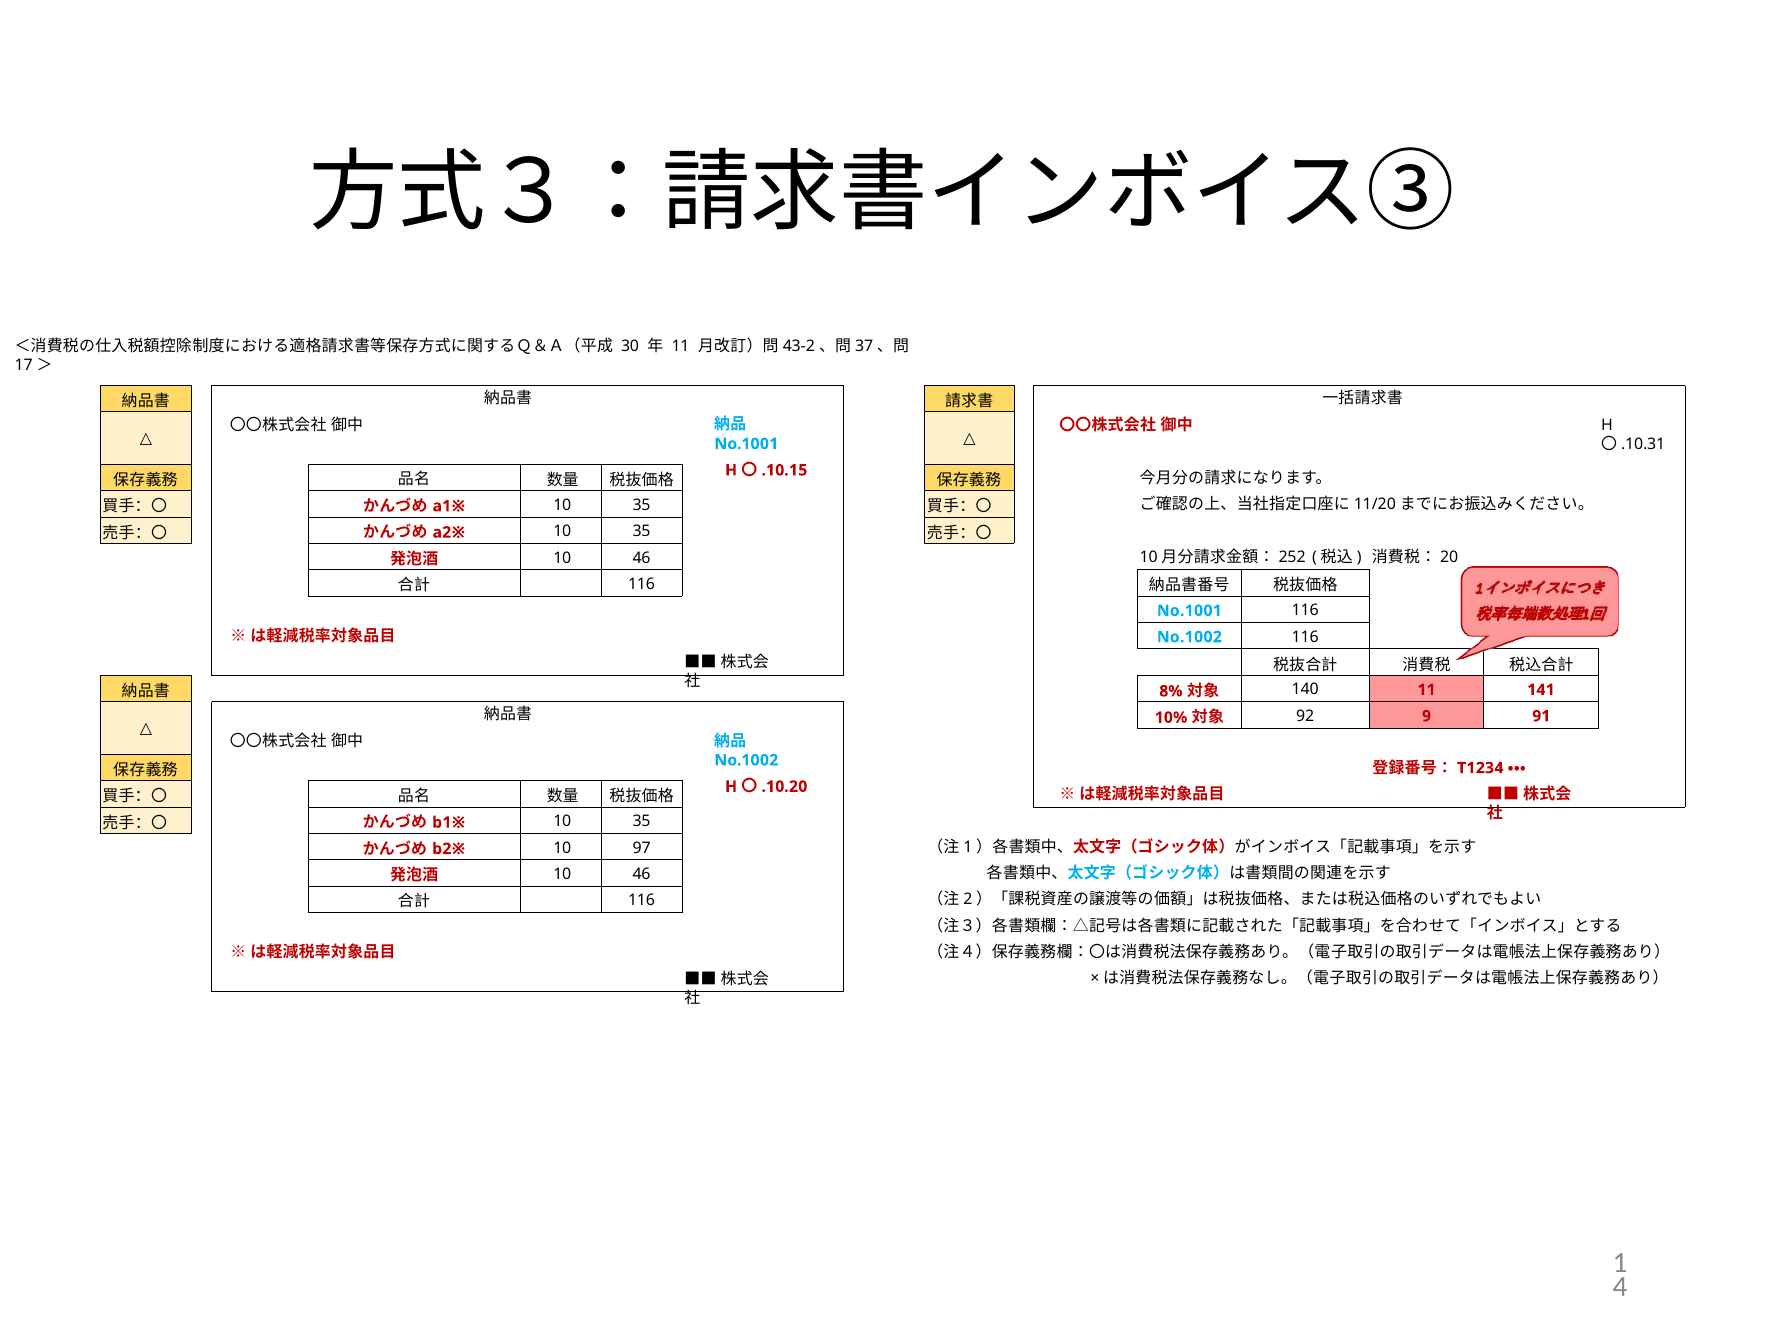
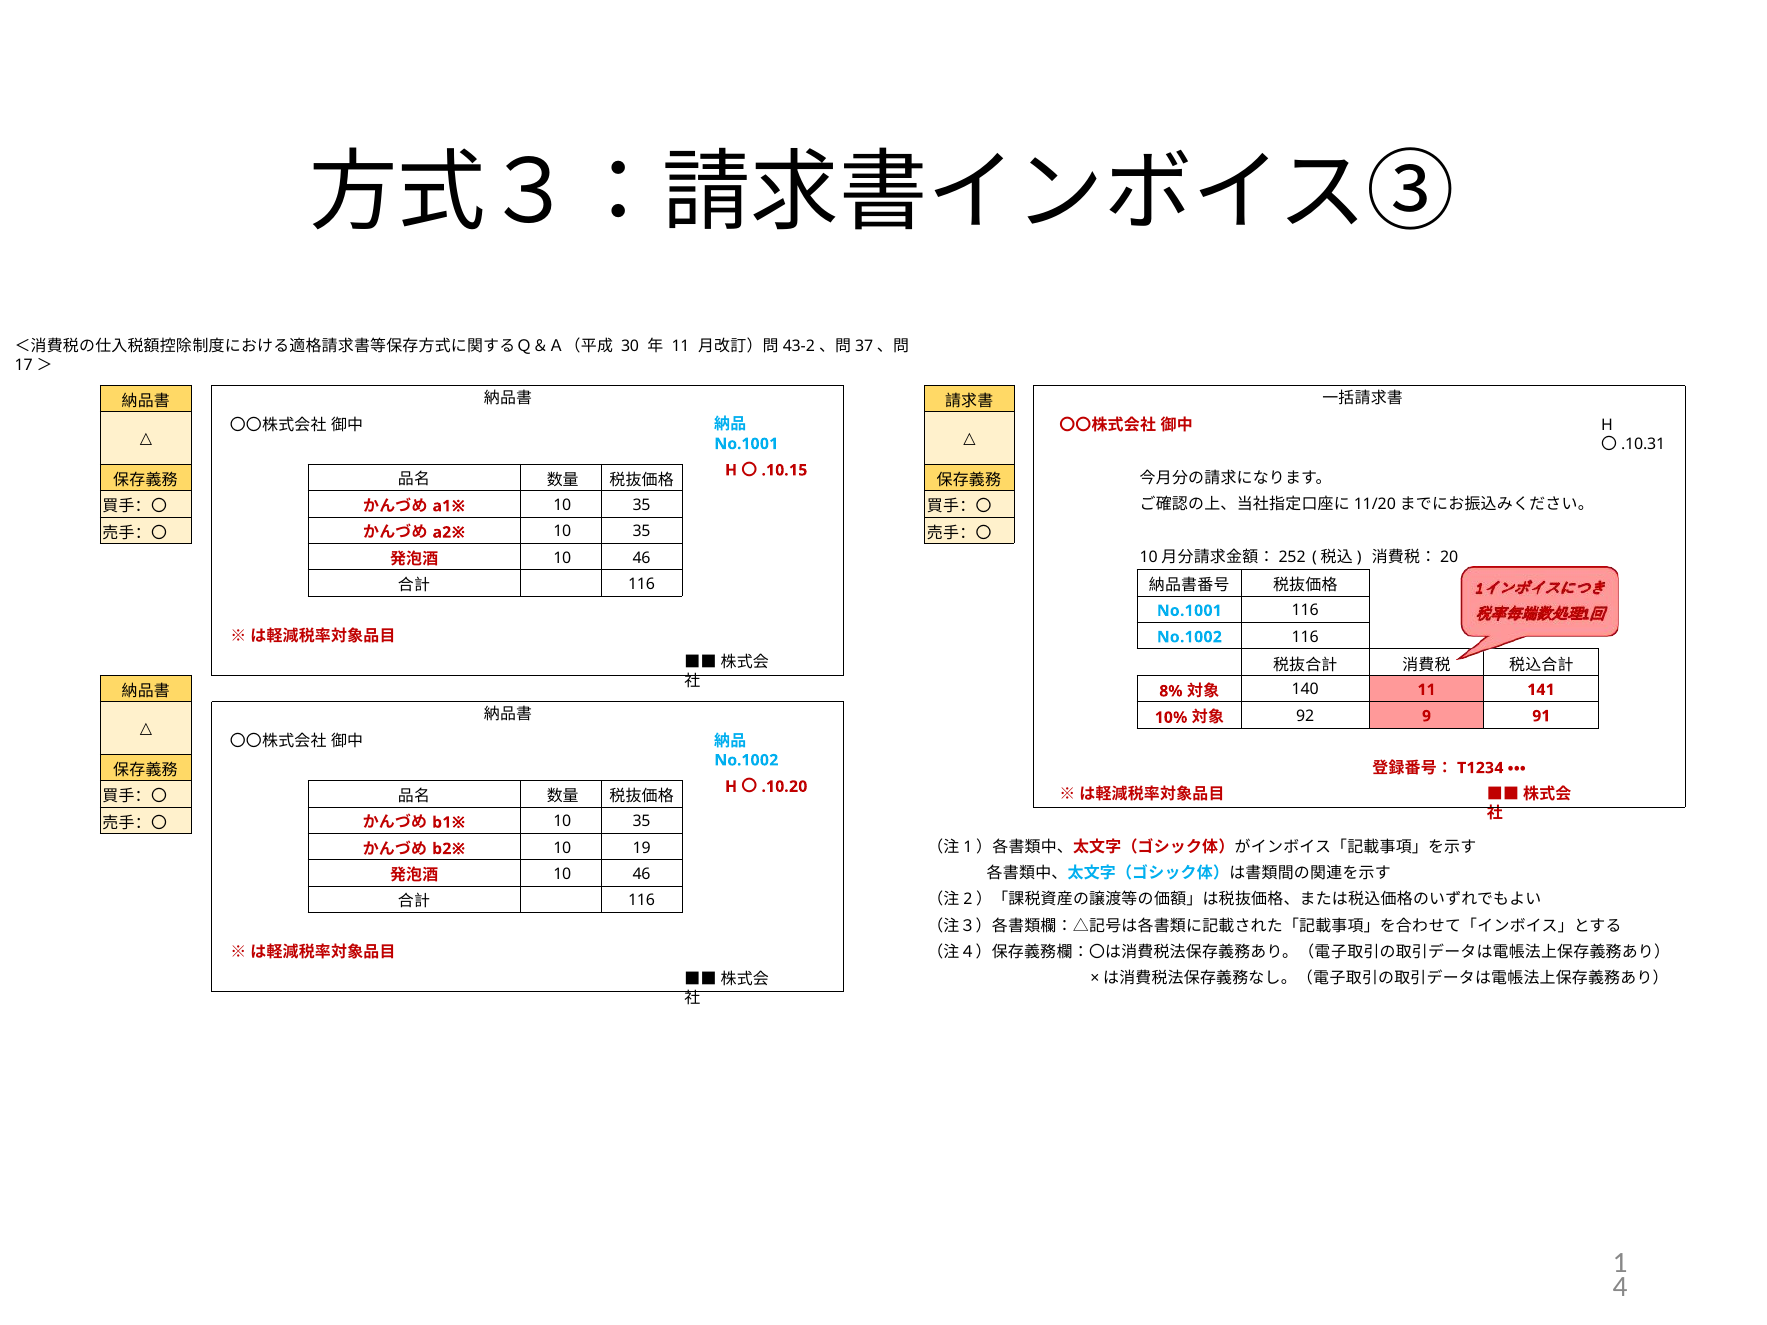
97: 97 -> 19 (642, 848)
